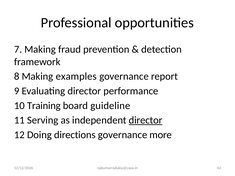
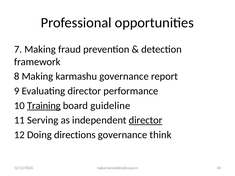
examples: examples -> karmashu (76, 76)
Training underline: none -> present (44, 106)
more: more -> think (161, 135)
